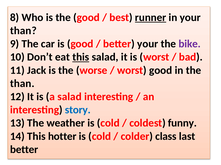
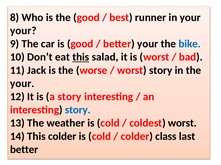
runner underline: present -> none (151, 18)
than: than -> your (23, 31)
bike colour: purple -> blue (190, 44)
worst good: good -> story (161, 71)
than: than -> your (22, 84)
a salad: salad -> story (69, 97)
coldest funny: funny -> worst (182, 124)
This hotter: hotter -> colder (62, 137)
